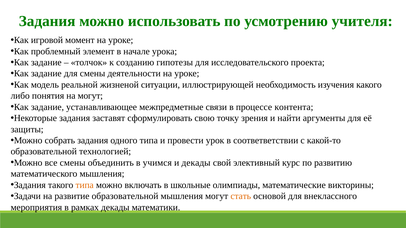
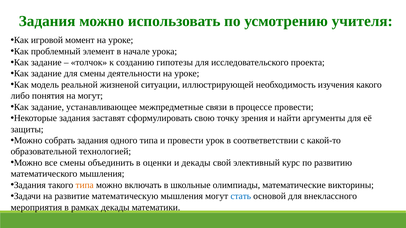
процессе контента: контента -> провести (294, 107)
учимся: учимся -> оценки (157, 163)
развитие образовательной: образовательной -> математическую (125, 196)
стать colour: orange -> blue (241, 196)
